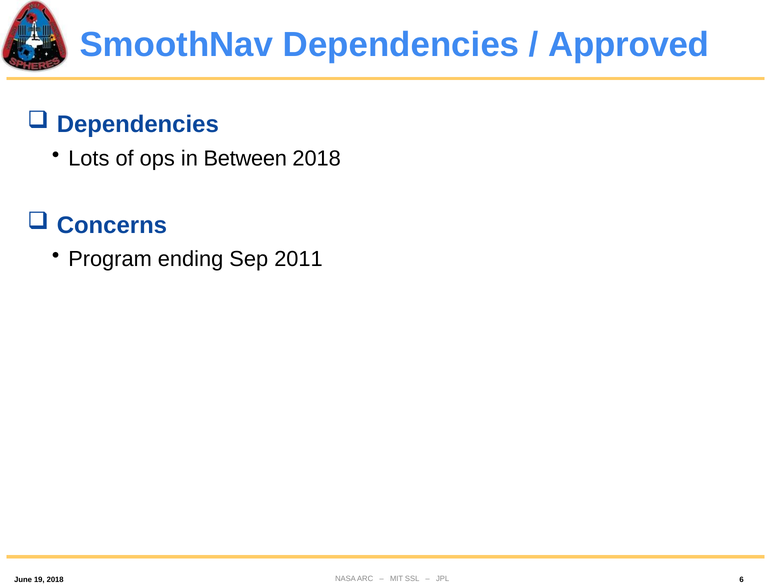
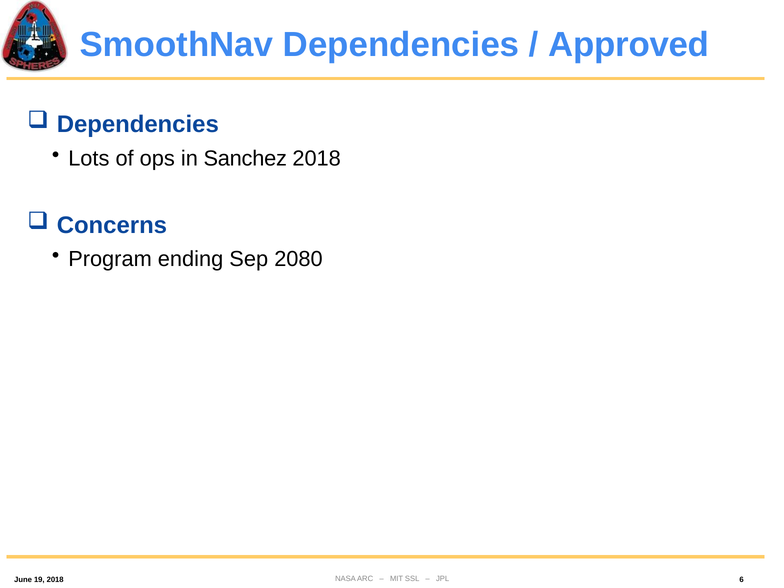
Between: Between -> Sanchez (245, 158)
2011: 2011 -> 2080 (298, 259)
